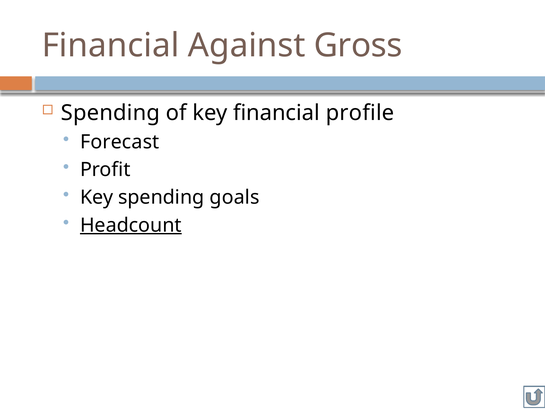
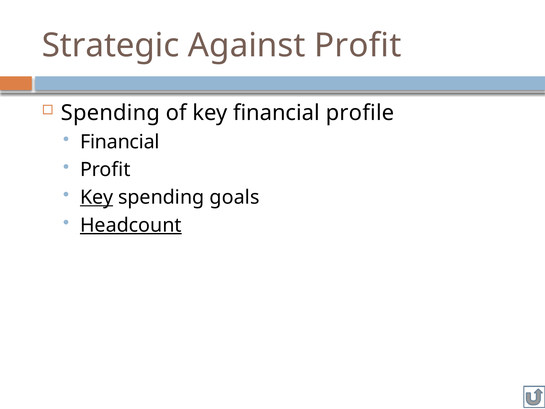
Financial: Financial -> Strategic (111, 45)
Against Gross: Gross -> Profit (358, 45)
Forecast: Forecast -> Financial (120, 142)
Key underline: none -> present (97, 197)
